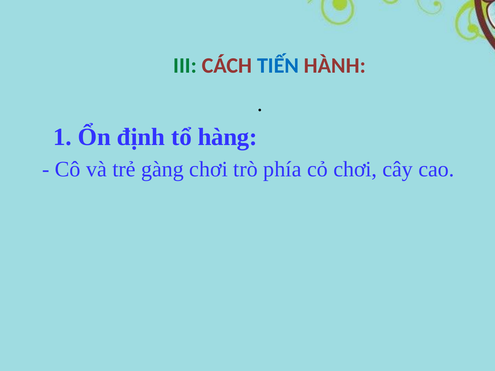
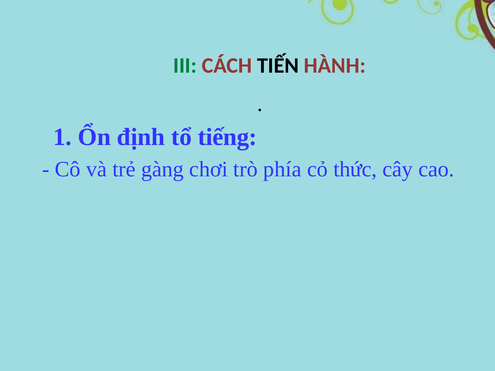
TIẾN colour: blue -> black (278, 65)
hàng: hàng -> tiếng (228, 137)
cỏ chơi: chơi -> thức (355, 169)
